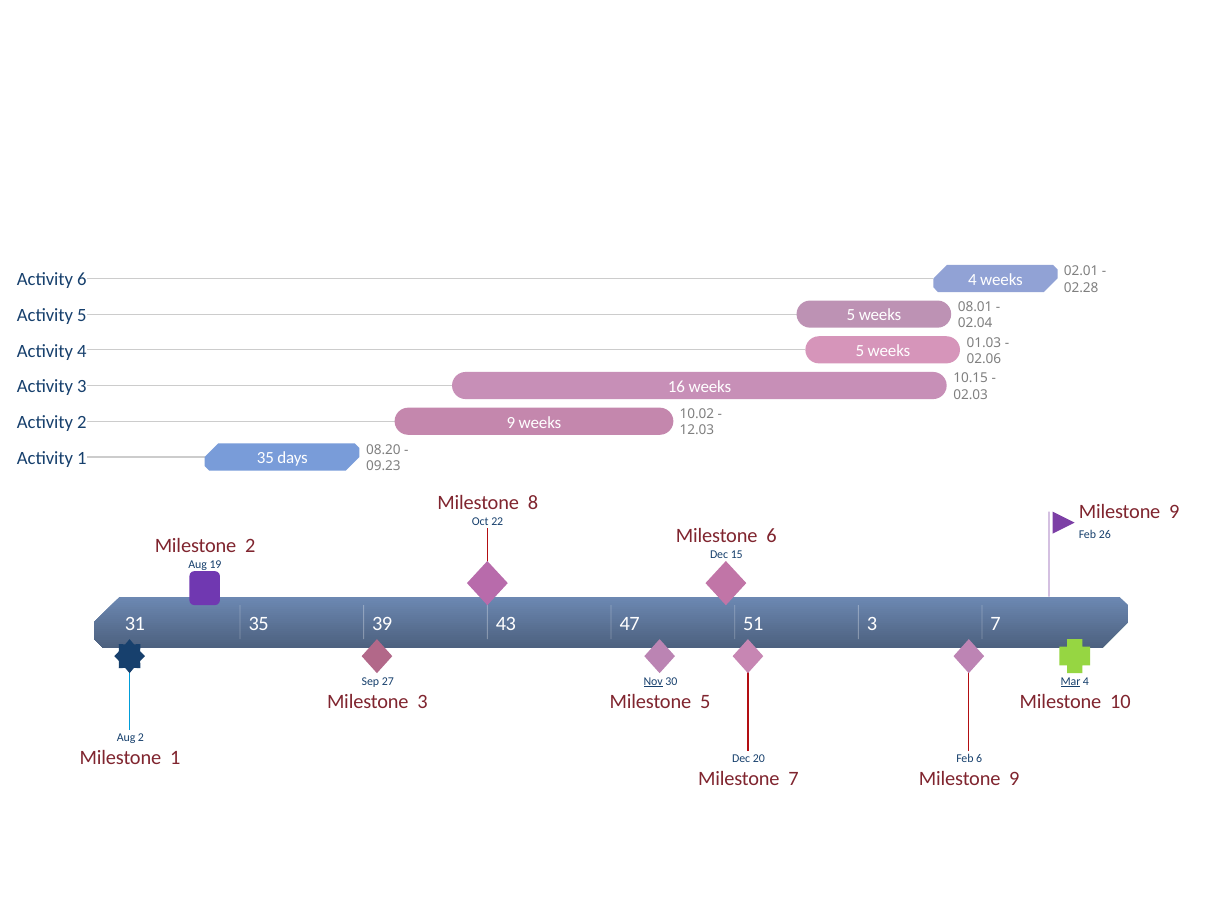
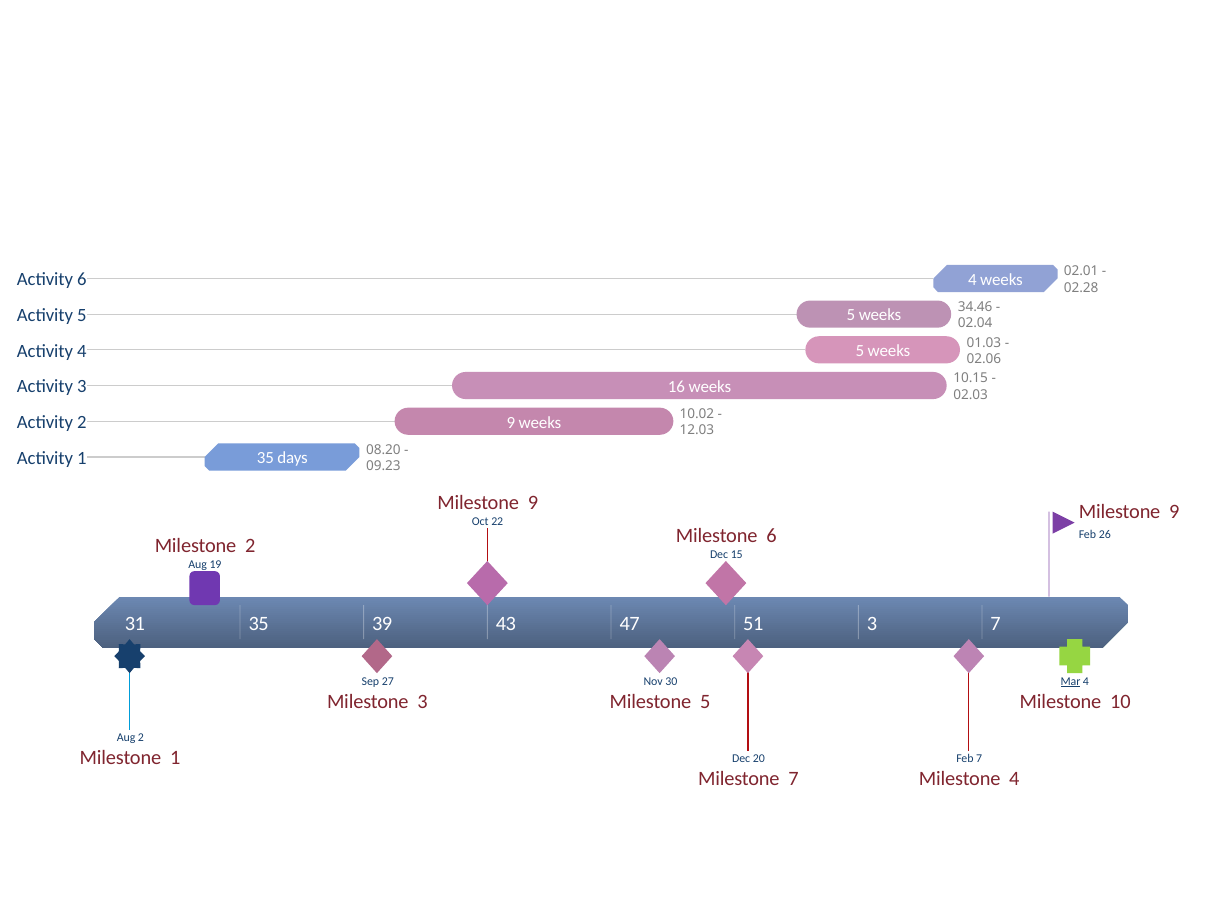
08.01: 08.01 -> 34.46 (975, 307)
8: 8 -> 9 (533, 503)
Nov underline: present -> none (653, 681)
Feb 6: 6 -> 7 (979, 759)
9: 9 -> 4 (1014, 779)
